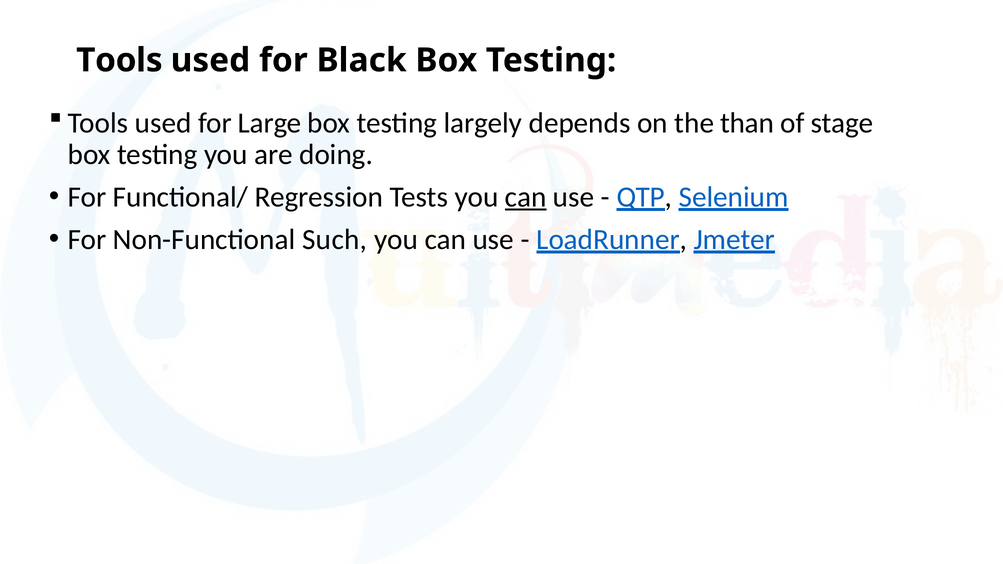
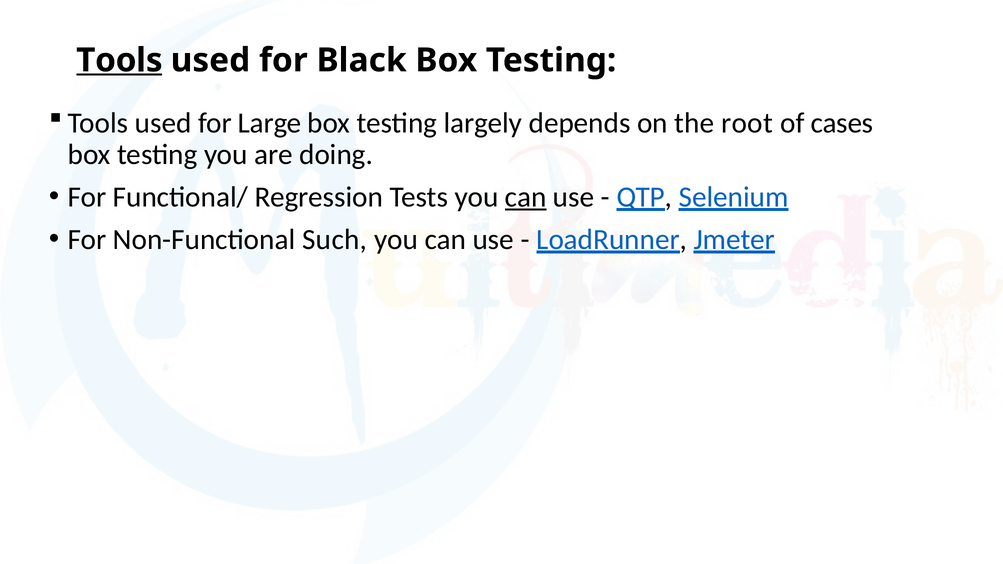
Tools underline: none -> present (119, 60)
than: than -> root (747, 123)
stage: stage -> cases (842, 123)
